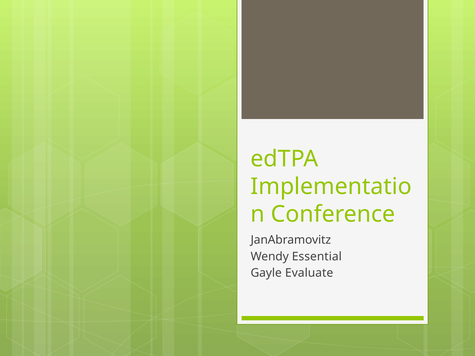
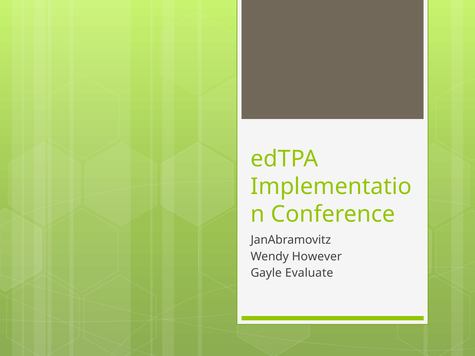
Essential: Essential -> However (317, 257)
